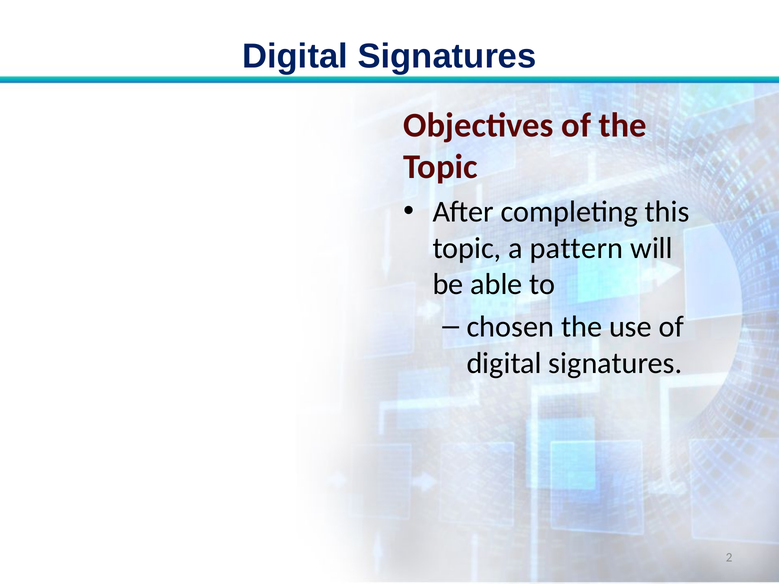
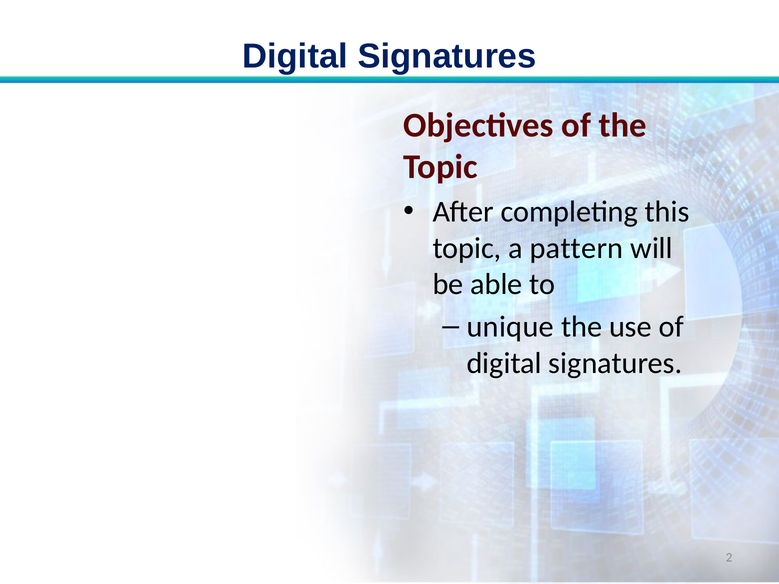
chosen: chosen -> unique (510, 327)
